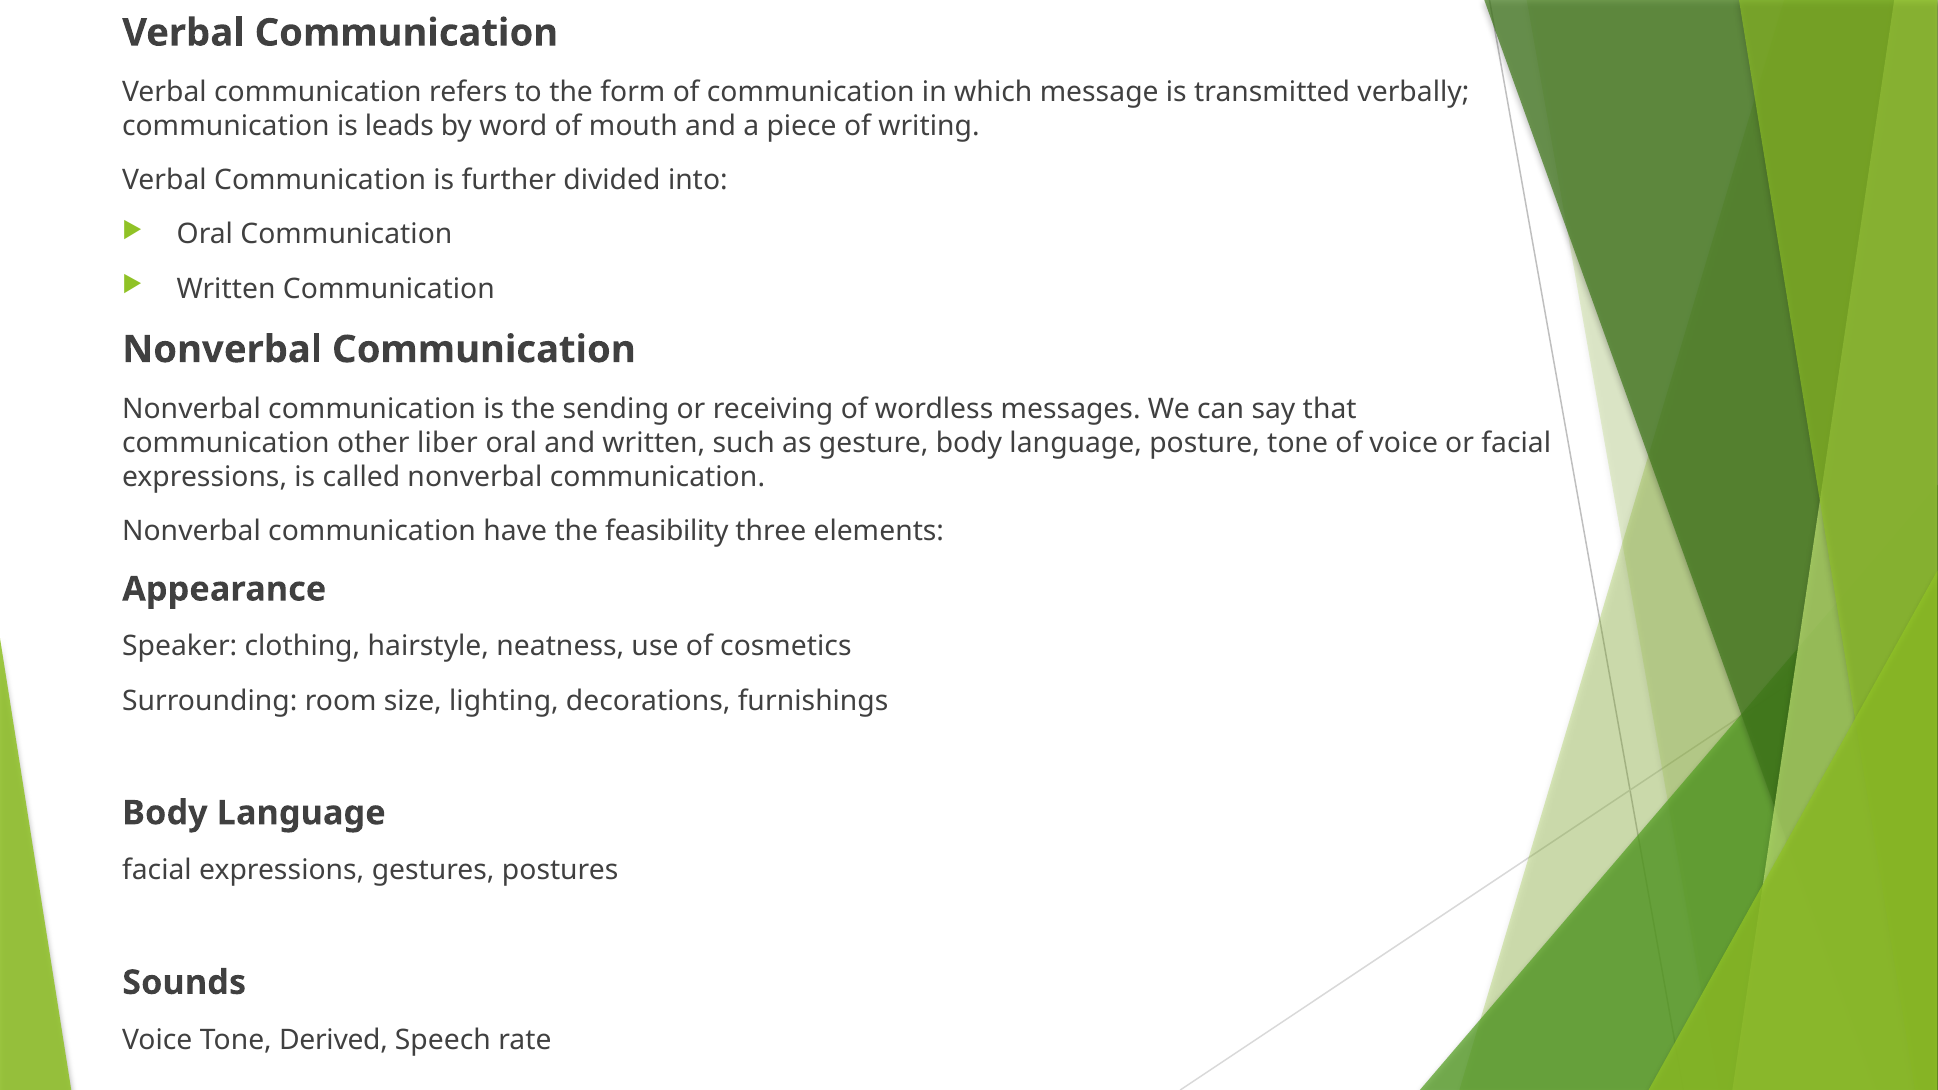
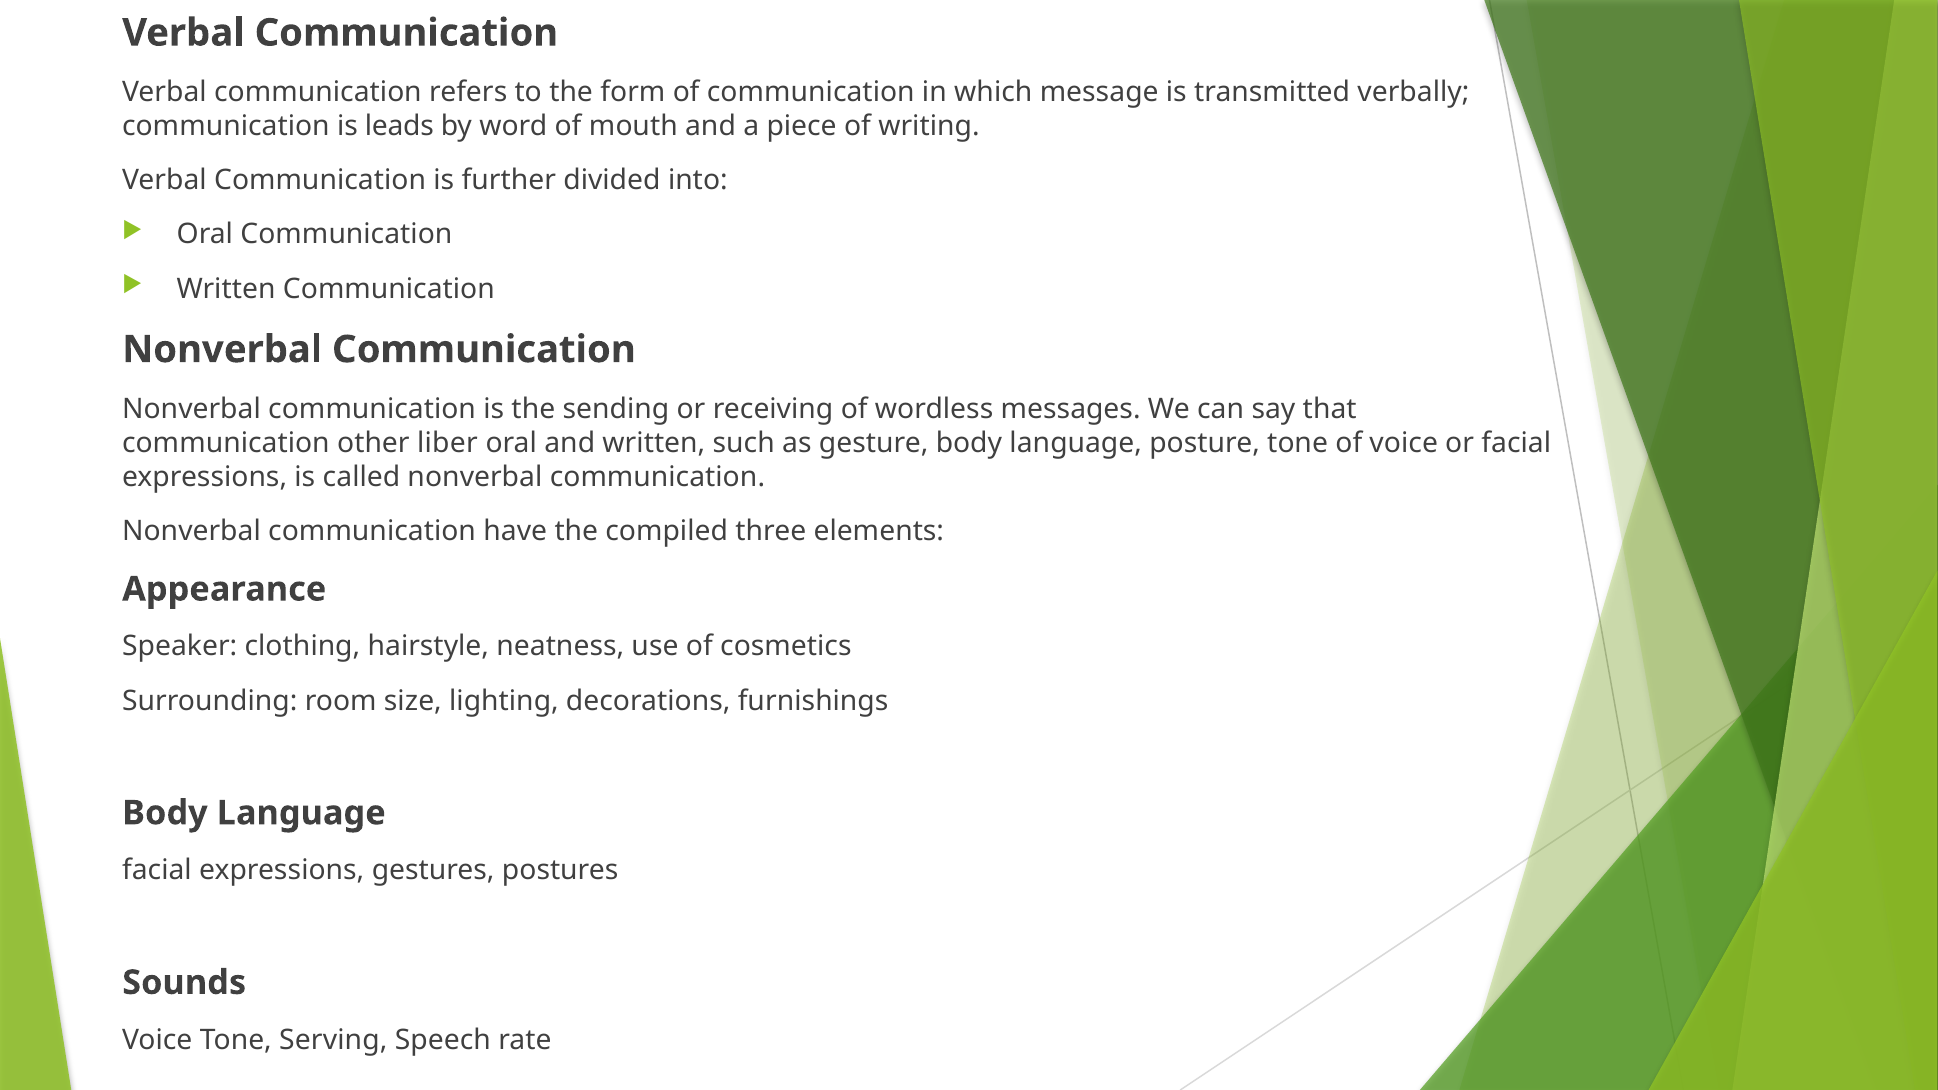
feasibility: feasibility -> compiled (667, 531)
Derived: Derived -> Serving (333, 1040)
